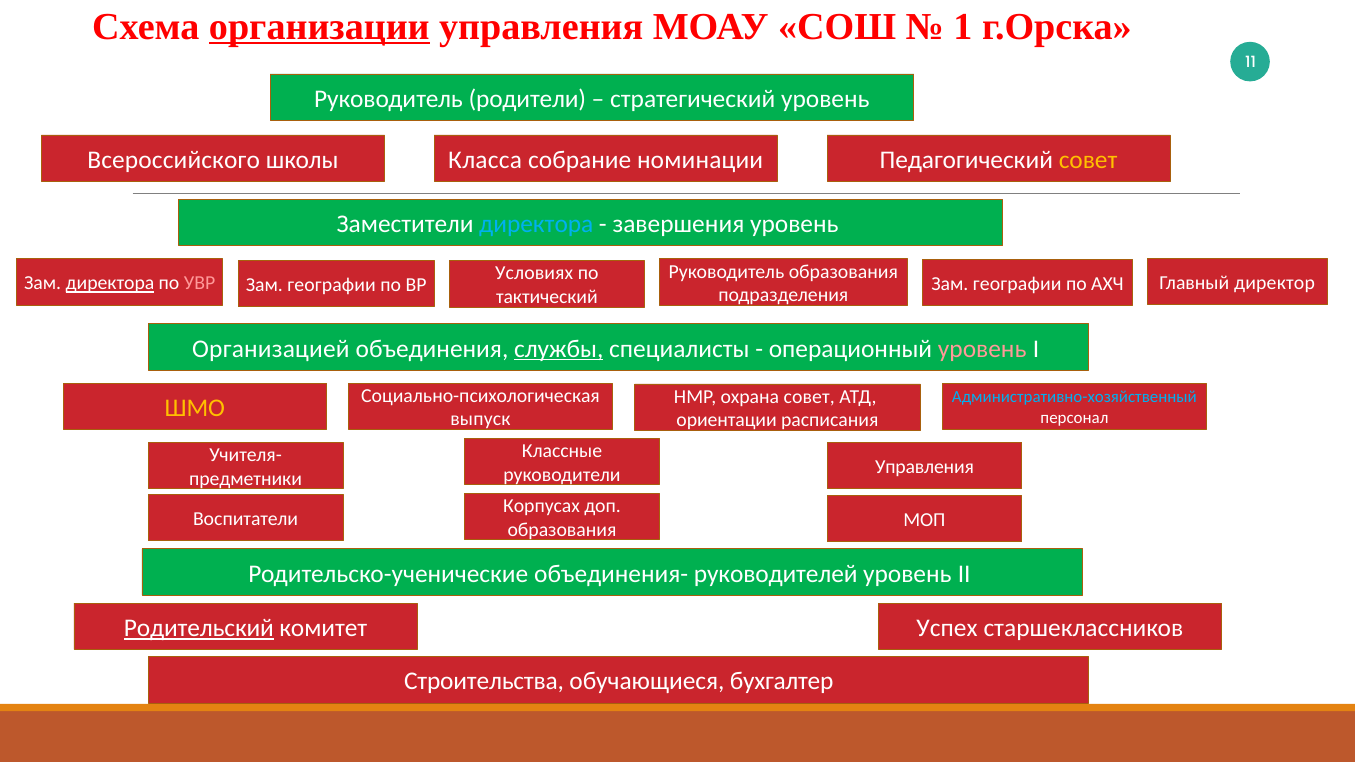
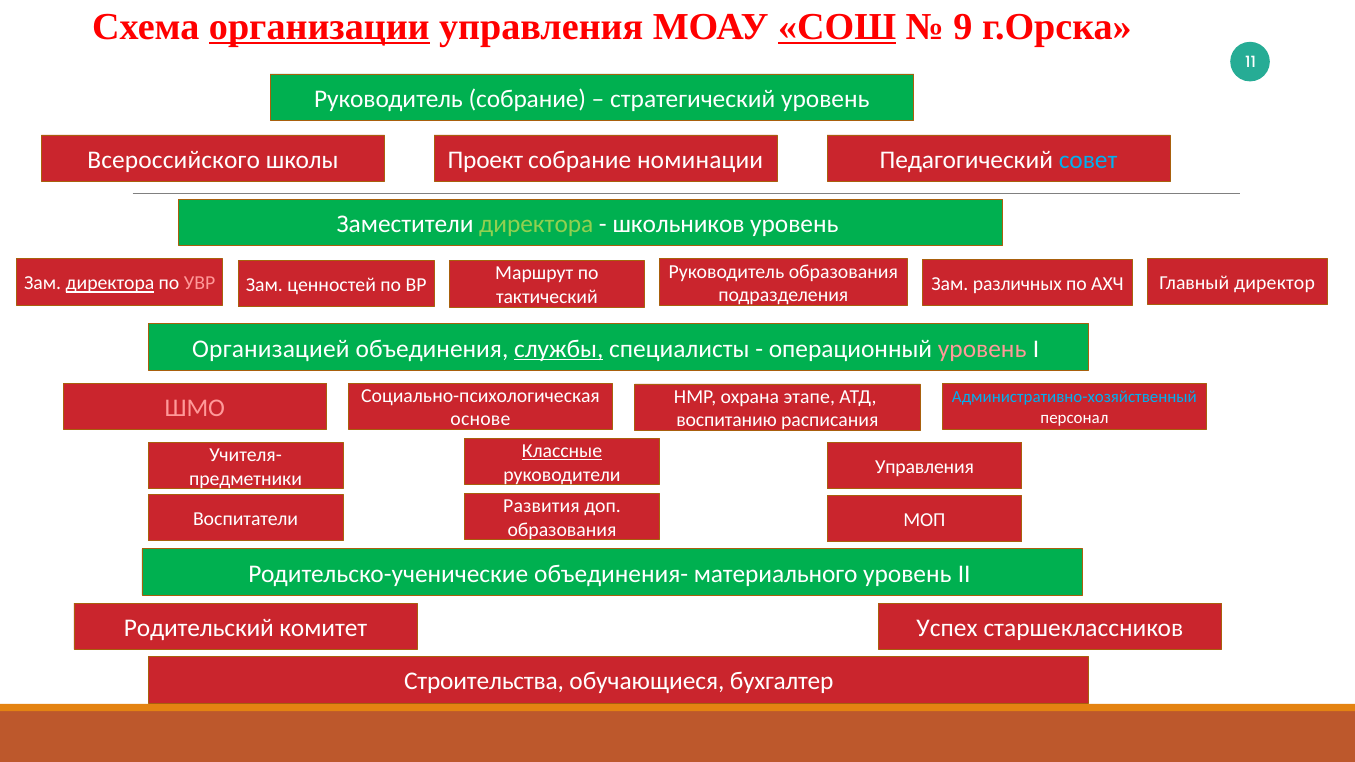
СОШ underline: none -> present (837, 27)
1: 1 -> 9 (963, 27)
Руководитель родители: родители -> собрание (527, 99)
Класса: Класса -> Проект (485, 160)
совет colour: yellow -> light blue (1088, 160)
директора colour: light blue -> light green (536, 224)
завершения: завершения -> школьников (678, 224)
Условиях: Условиях -> Маршрут (534, 274)
географии: географии -> ценностей (332, 285)
географии: географии -> различных (1017, 284)
охрана совет: совет -> этапе (809, 397)
ШМО colour: yellow -> pink (195, 408)
выпуск: выпуск -> основе (480, 420)
ориентации: ориентации -> воспитанию (727, 421)
Классные underline: none -> present (562, 451)
Корпусах: Корпусах -> Развития (542, 506)
руководителей: руководителей -> материального (776, 574)
Родительский underline: present -> none (199, 628)
